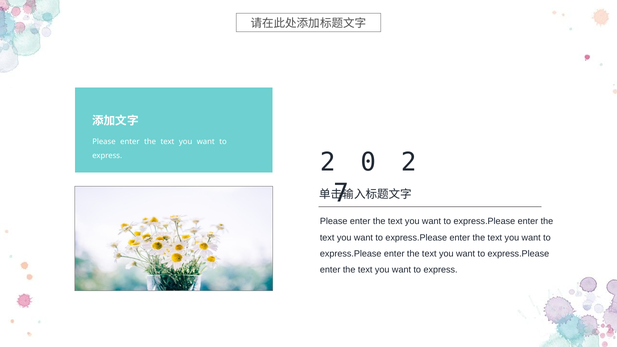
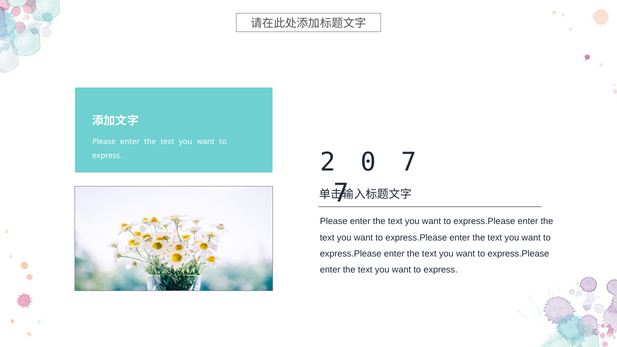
0 2: 2 -> 7 (409, 162)
